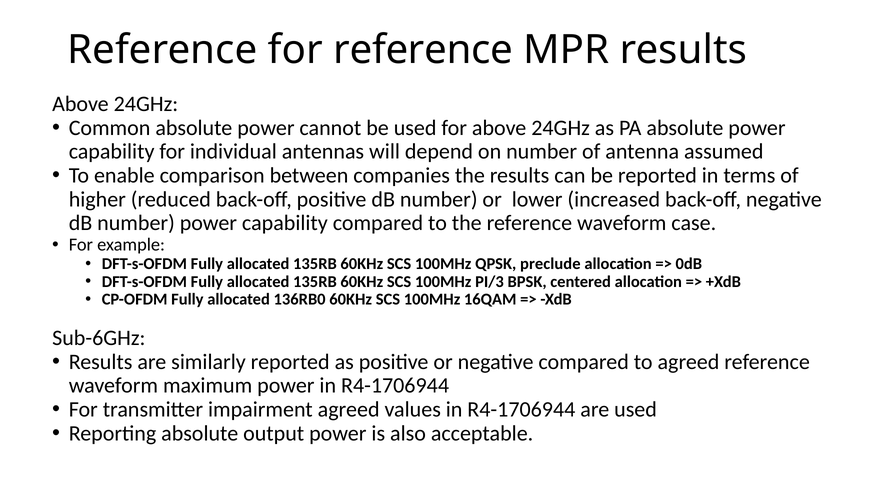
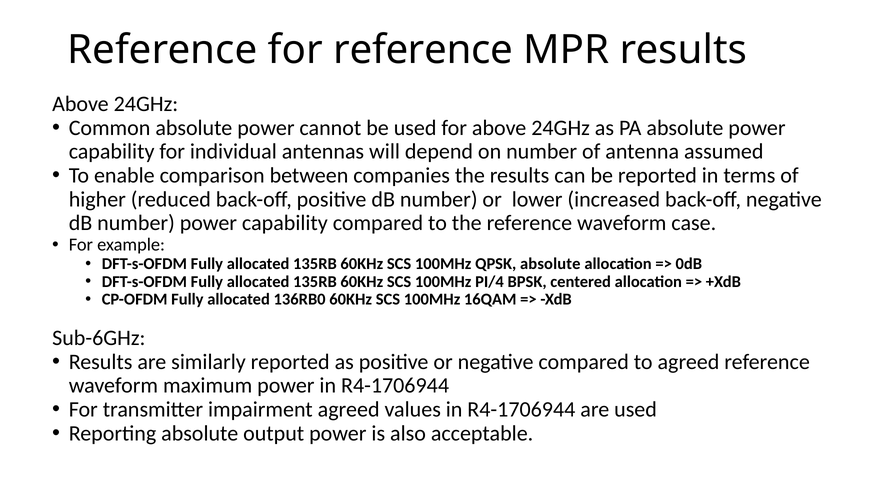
QPSK preclude: preclude -> absolute (550, 264)
PI/3: PI/3 -> PI/4 (490, 281)
